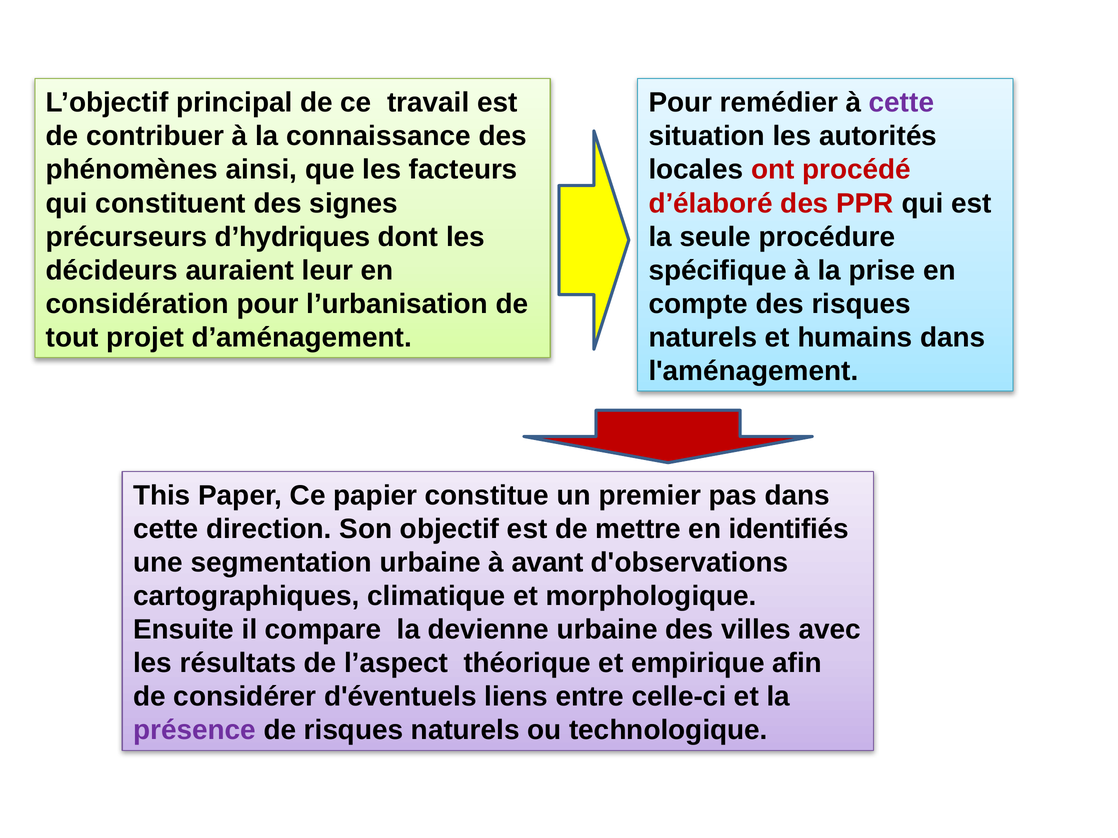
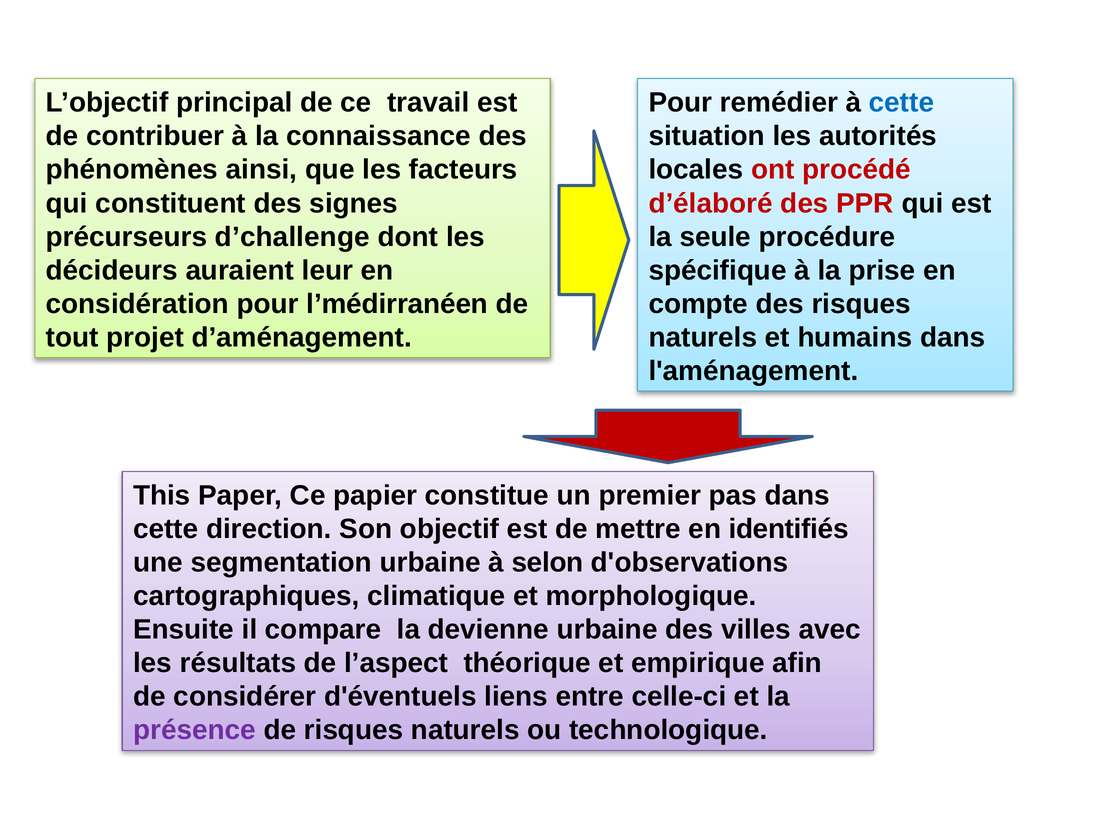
cette colour: purple -> blue (901, 103)
d’hydriques: d’hydriques -> d’challenge (292, 237)
l’urbanisation: l’urbanisation -> l’médirranéen (397, 304)
avant: avant -> selon (547, 563)
